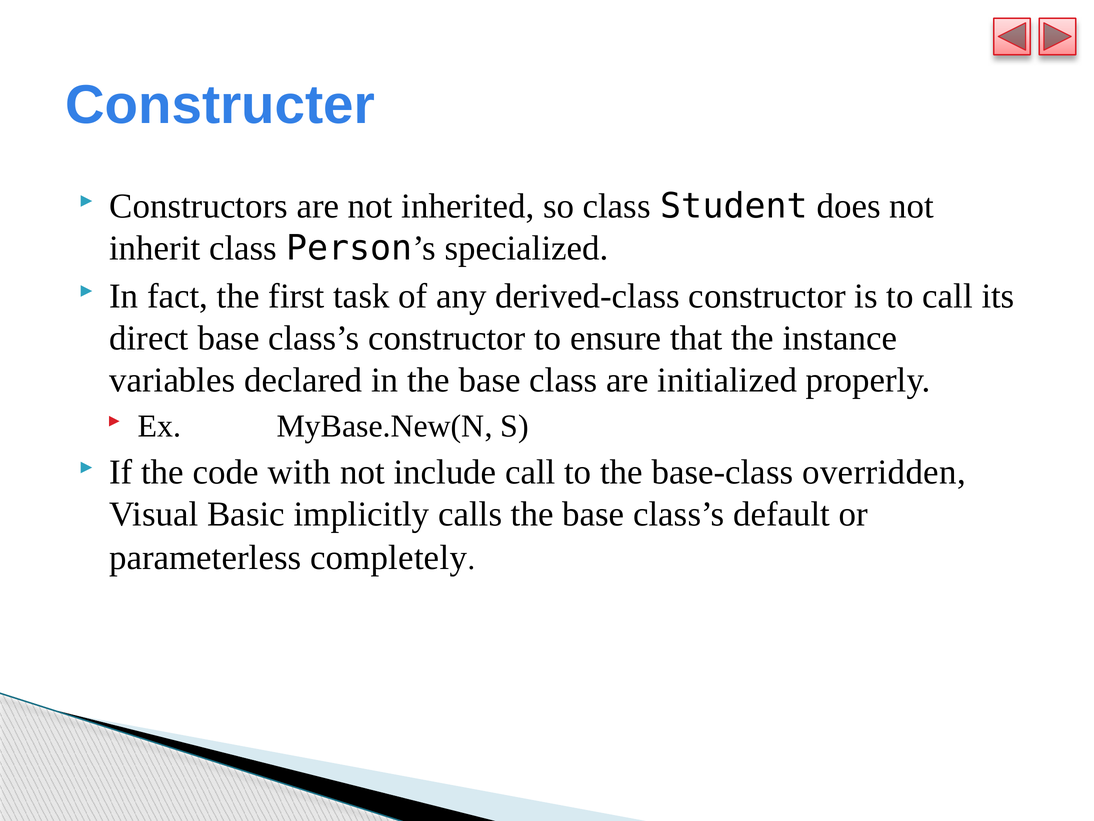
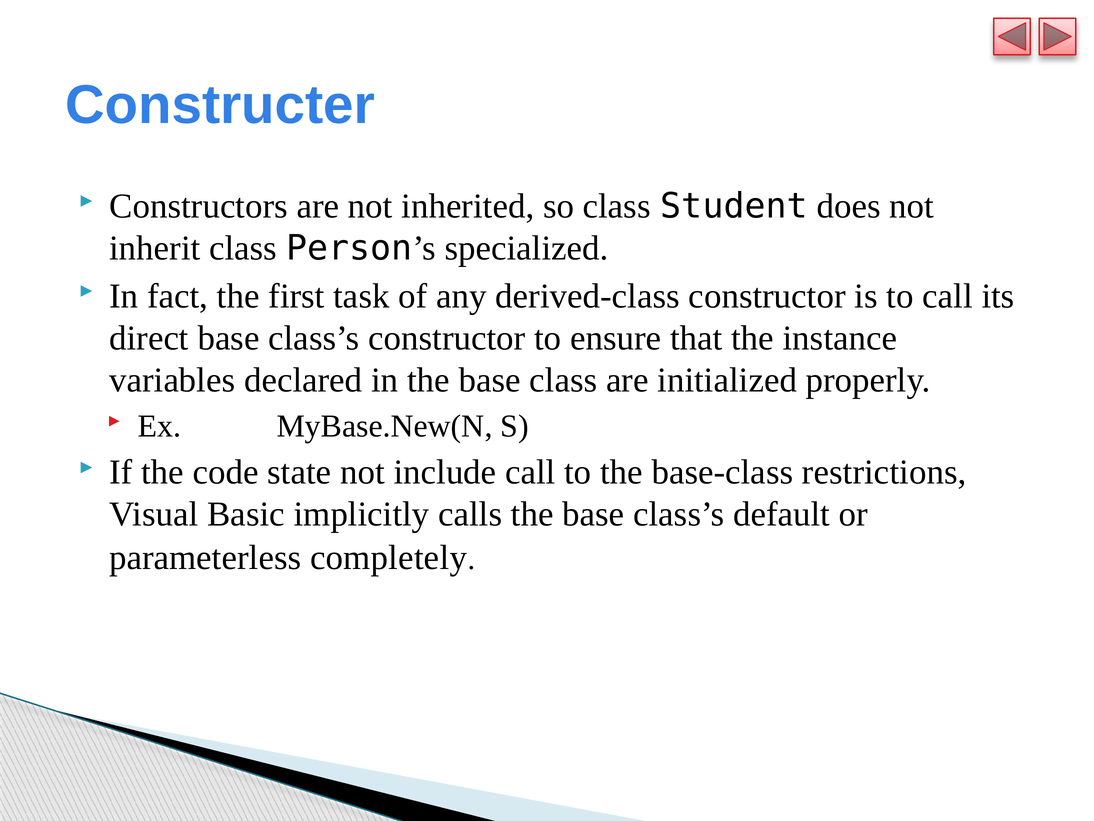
with: with -> state (299, 472)
overridden: overridden -> restrictions (884, 472)
